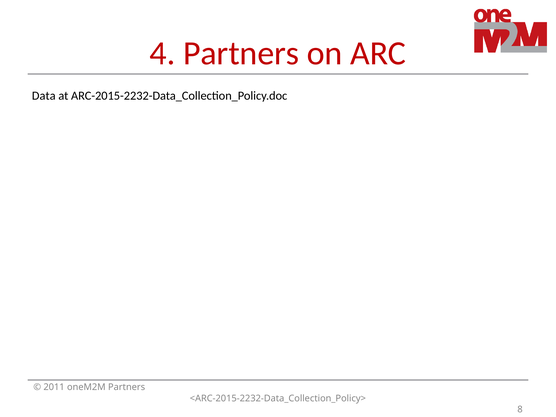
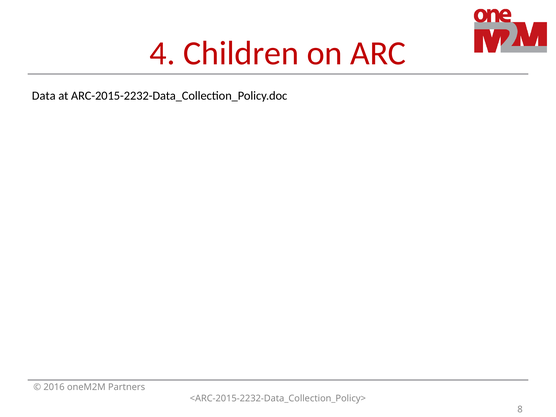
4 Partners: Partners -> Children (241, 53)
2011: 2011 -> 2016 (54, 387)
